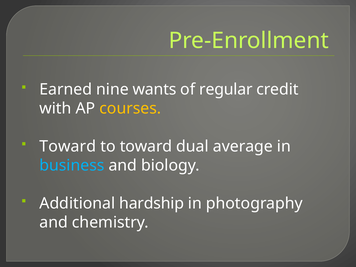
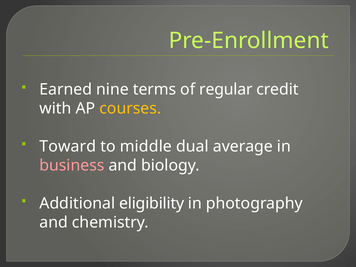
wants: wants -> terms (155, 89)
to toward: toward -> middle (146, 146)
business colour: light blue -> pink (72, 165)
hardship: hardship -> eligibility (152, 203)
